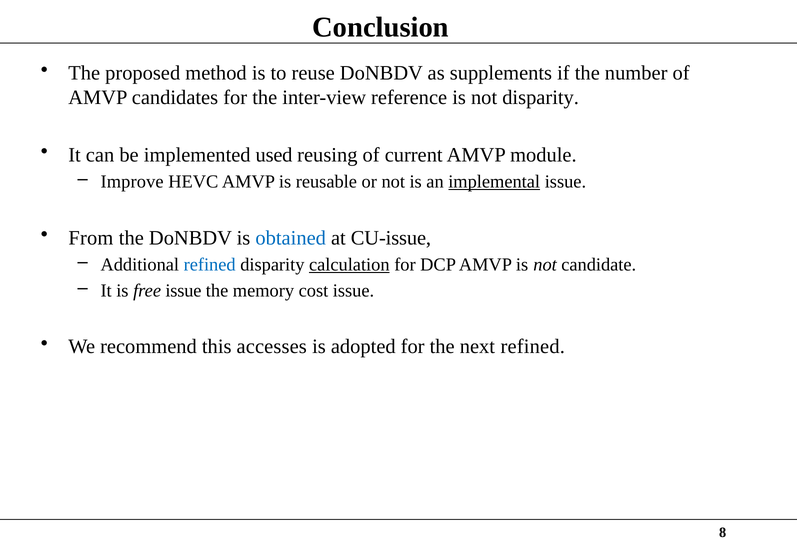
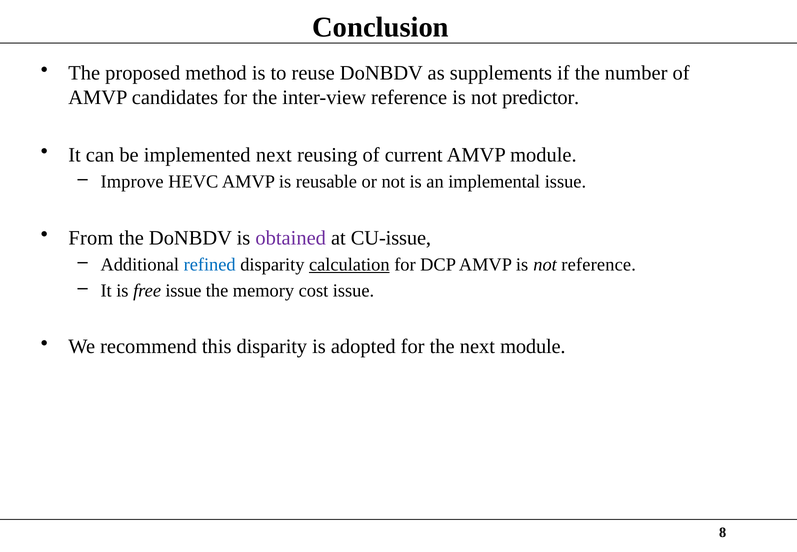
not disparity: disparity -> predictor (541, 98)
implemented used: used -> next (274, 155)
implemental underline: present -> none (494, 182)
obtained colour: blue -> purple (291, 238)
not candidate: candidate -> reference (599, 265)
this accesses: accesses -> disparity (272, 347)
next refined: refined -> module (533, 347)
